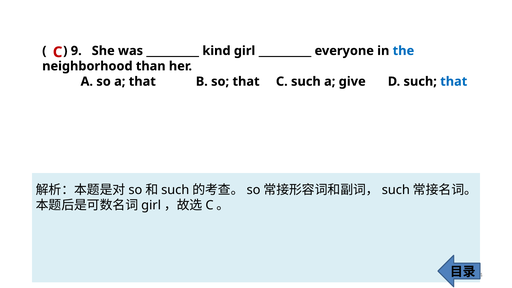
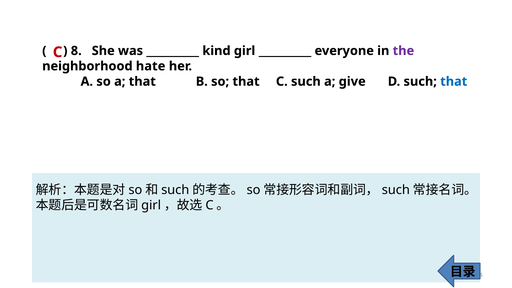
9: 9 -> 8 (76, 51)
the colour: blue -> purple (403, 51)
than: than -> hate (151, 66)
